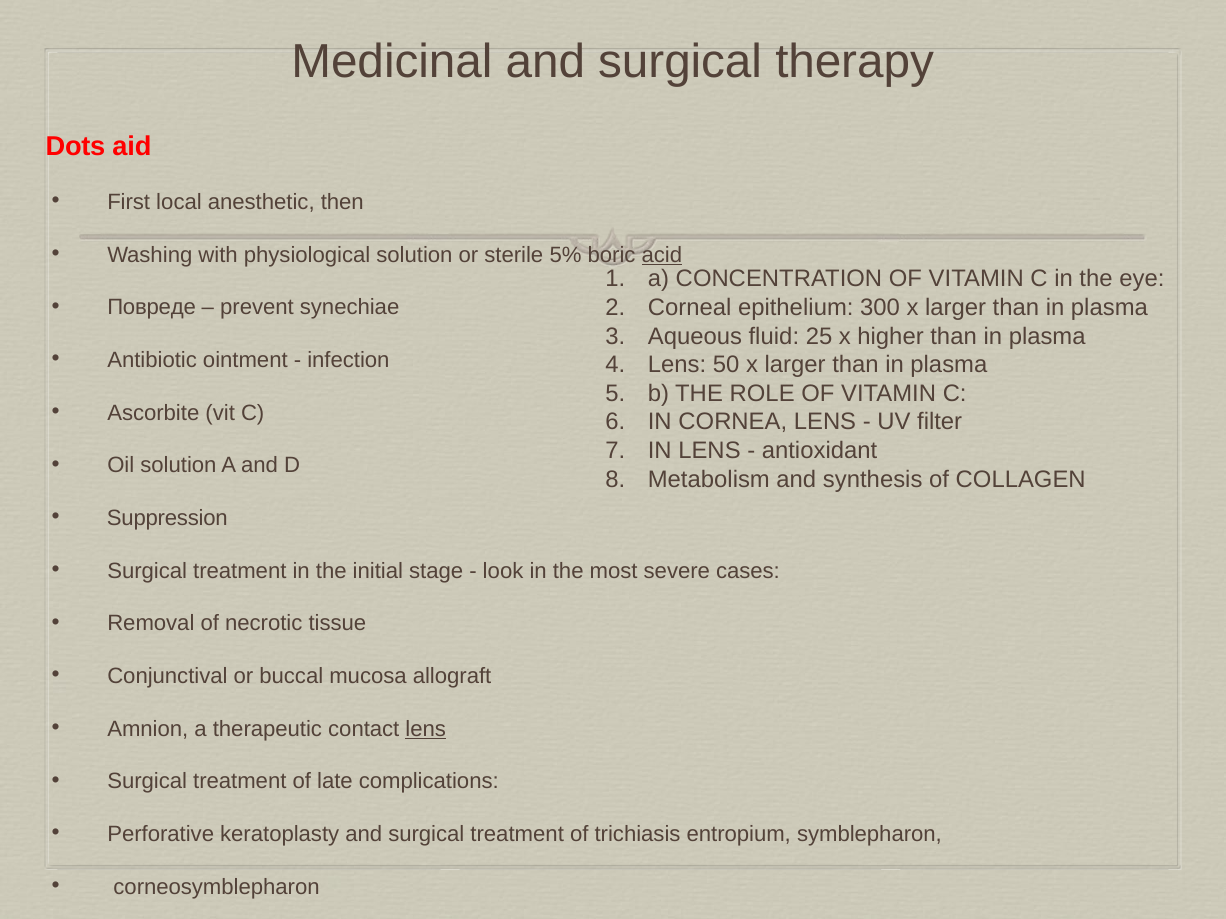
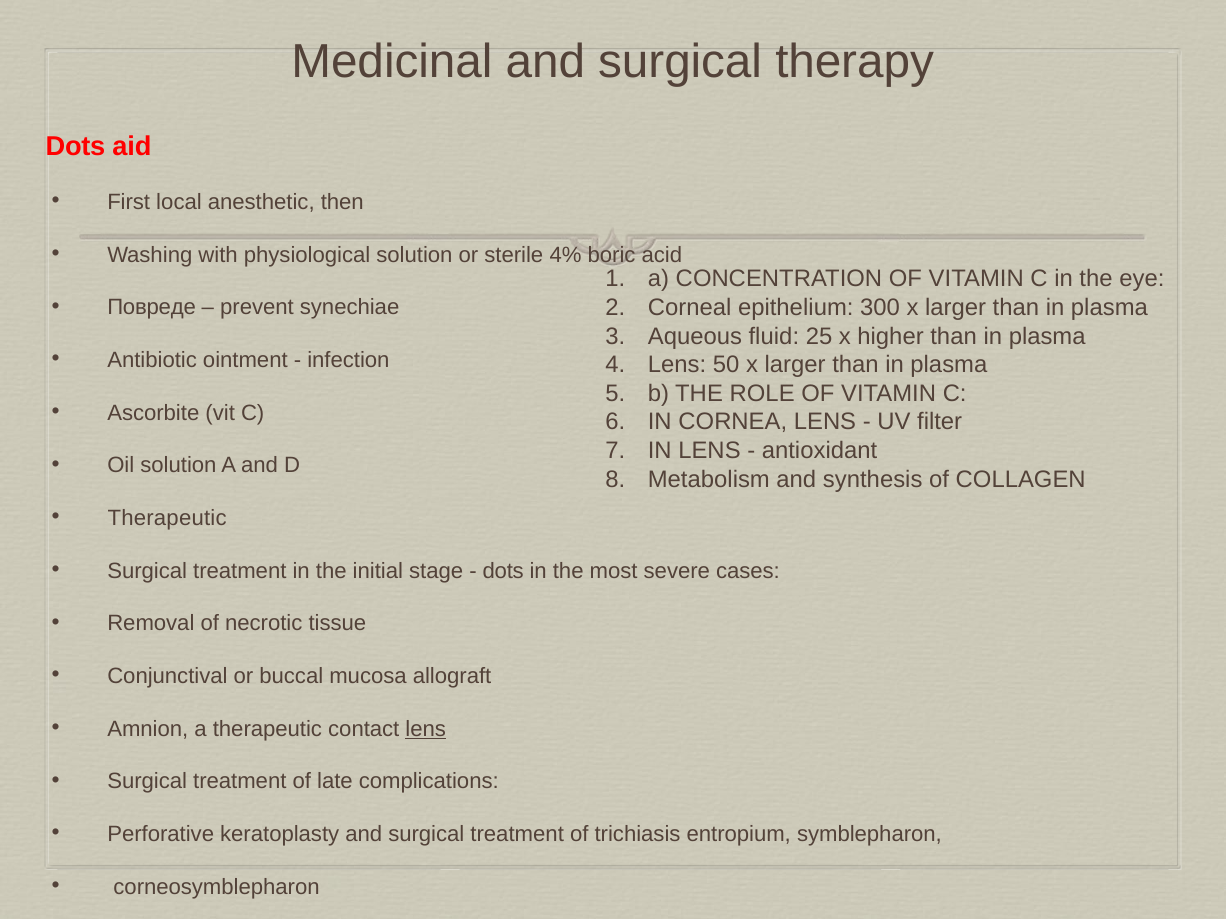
5%: 5% -> 4% (566, 255)
acid underline: present -> none (662, 255)
Suppression: Suppression -> Therapeutic (167, 519)
look: look -> dots (503, 571)
